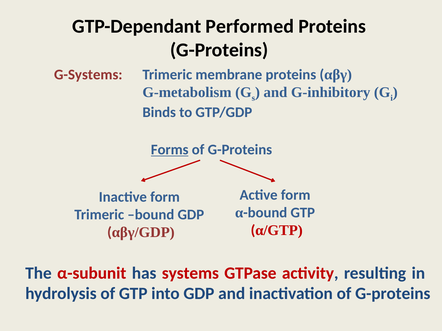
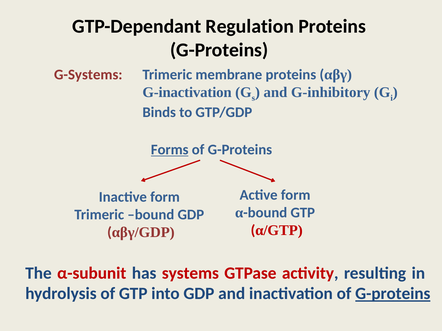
Performed: Performed -> Regulation (250, 26)
G-metabolism: G-metabolism -> G-inactivation (187, 92)
G-proteins underline: none -> present (393, 294)
